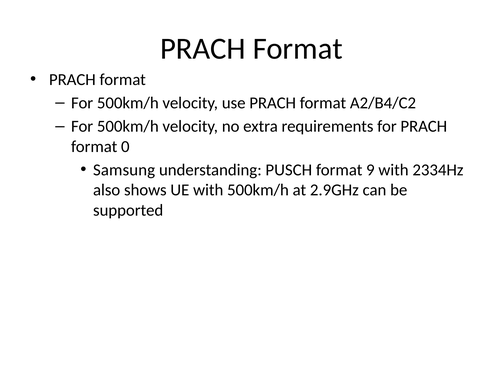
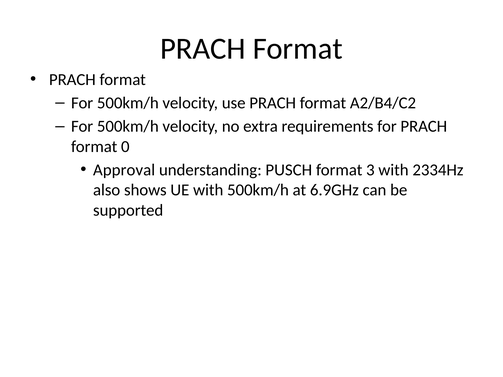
Samsung: Samsung -> Approval (124, 170)
9: 9 -> 3 (370, 170)
2.9GHz: 2.9GHz -> 6.9GHz (334, 190)
